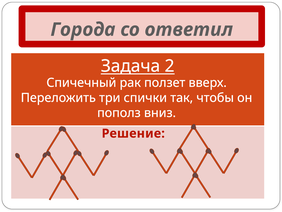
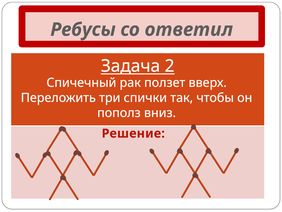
Города: Города -> Ребусы (83, 30)
